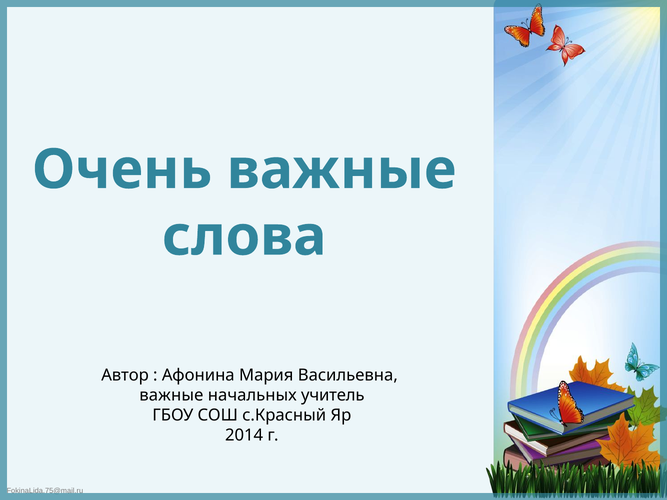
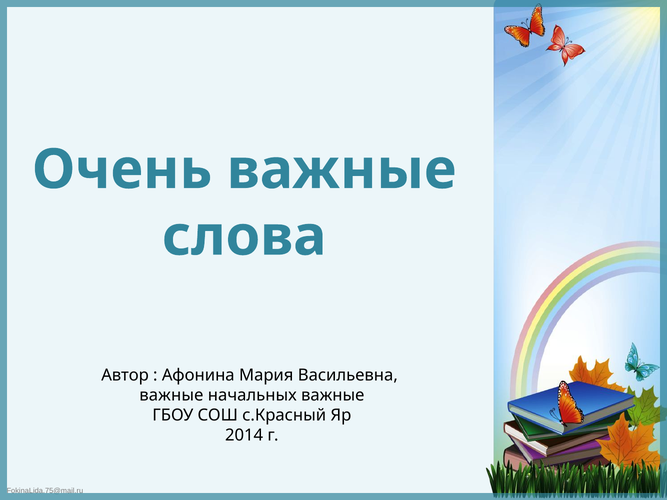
начальных учитель: учитель -> важные (333, 395)
